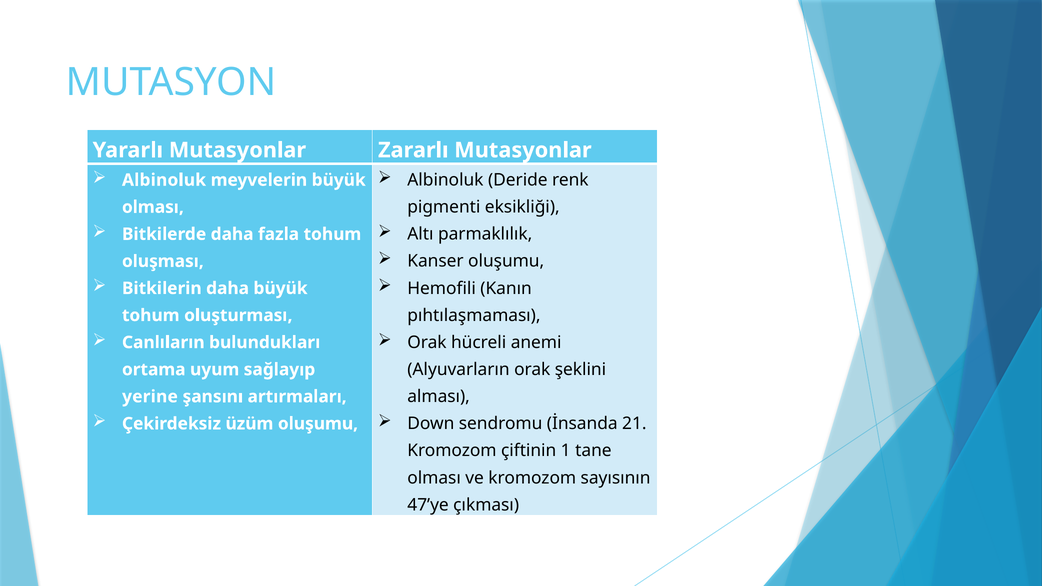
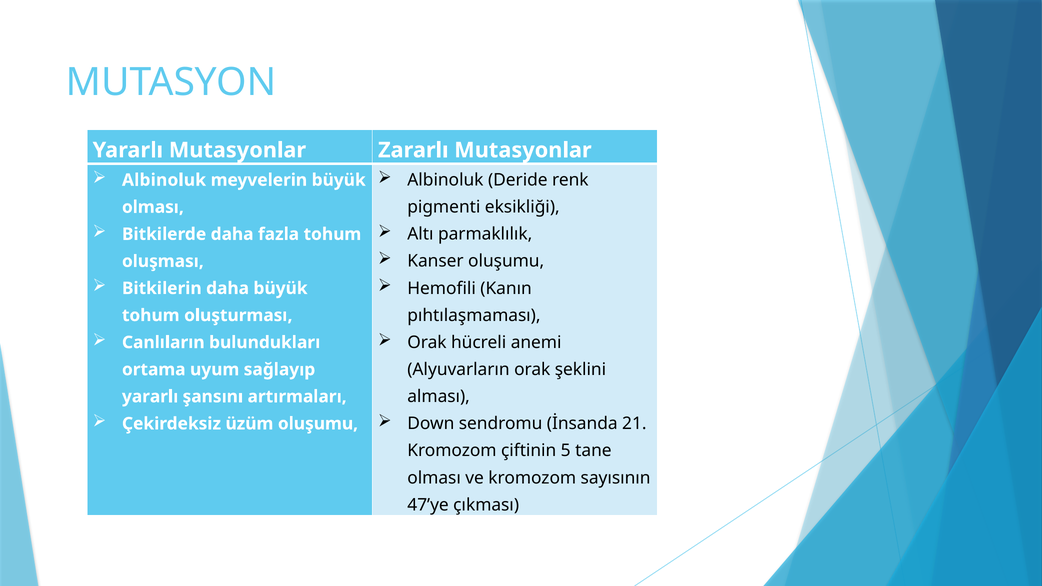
yerine: yerine -> yararlı (150, 397)
1: 1 -> 5 (566, 451)
